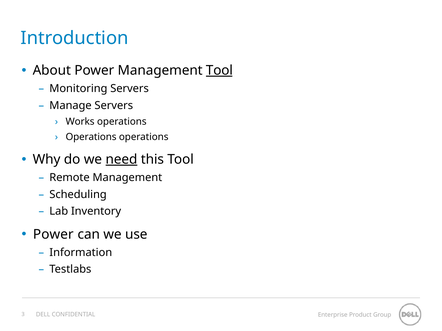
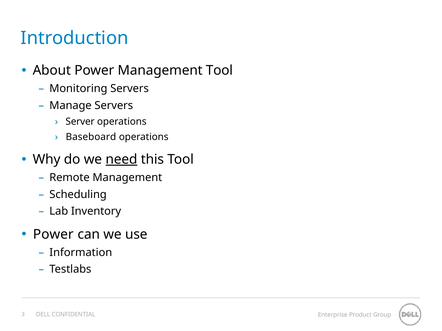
Tool underline: present -> none (219, 71)
Works: Works -> Server (80, 122)
Operations: Operations -> Baseboard (91, 137)
